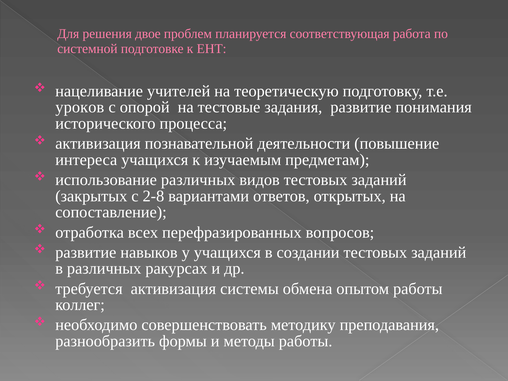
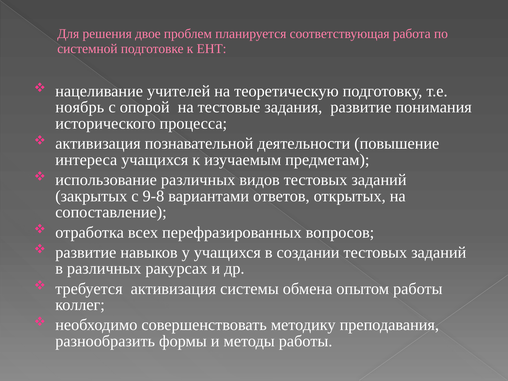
уроков: уроков -> ноябрь (80, 107)
2-8: 2-8 -> 9-8 (153, 196)
